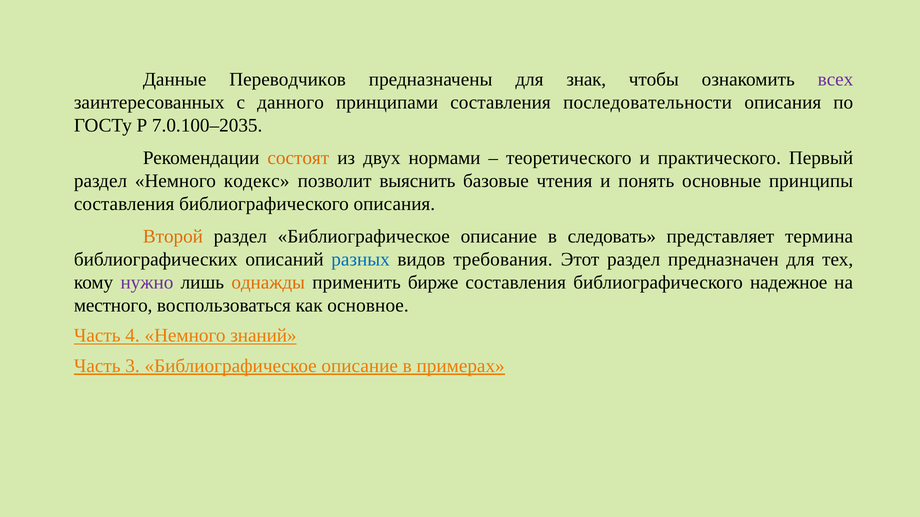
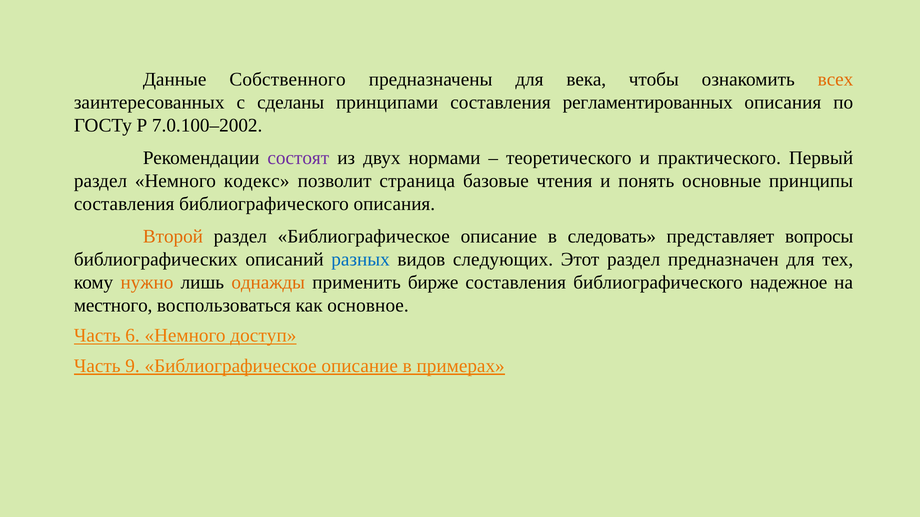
Переводчиков: Переводчиков -> Собственного (288, 79)
знак: знак -> века (586, 79)
всех colour: purple -> orange (836, 79)
данного: данного -> сделаны (291, 102)
последовательности: последовательности -> регламентированных (648, 102)
7.0.100–2035: 7.0.100–2035 -> 7.0.100–2002 (207, 125)
состоят colour: orange -> purple (298, 158)
выяснить: выяснить -> страница (417, 181)
термина: термина -> вопросы (819, 237)
требования: требования -> следующих (503, 260)
нужно colour: purple -> orange (147, 283)
4: 4 -> 6 (133, 336)
знаний: знаний -> доступ (263, 336)
3: 3 -> 9 (133, 366)
